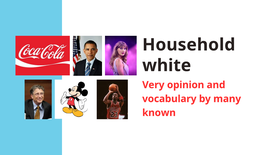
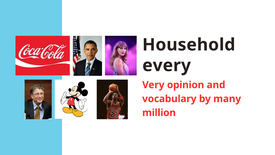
white: white -> every (167, 65)
known: known -> million (159, 113)
